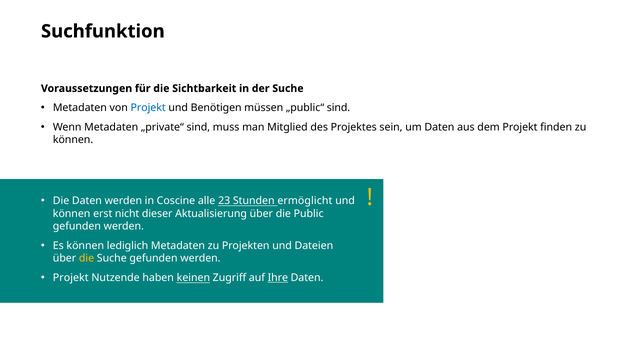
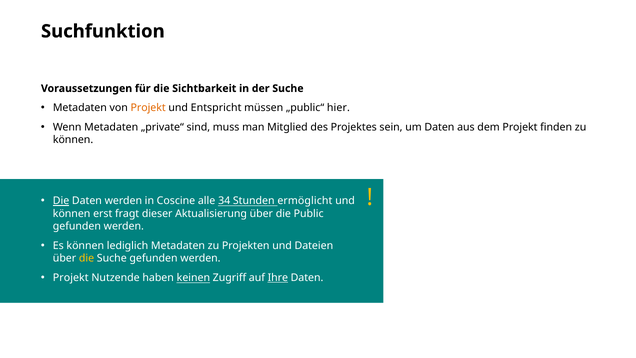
Projekt colour: blue -> orange (148, 108)
Benötigen: Benötigen -> Entspricht (216, 108)
„public“ sind: sind -> hier (338, 108)
Die underline: none -> present (61, 201)
23: 23 -> 34 (224, 201)
nicht: nicht -> fragt (127, 214)
